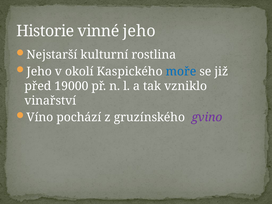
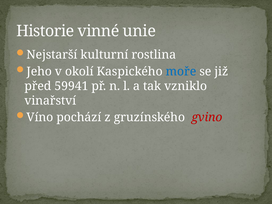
vinné jeho: jeho -> unie (139, 31)
19000: 19000 -> 59941 (71, 86)
gvino colour: purple -> red (207, 117)
